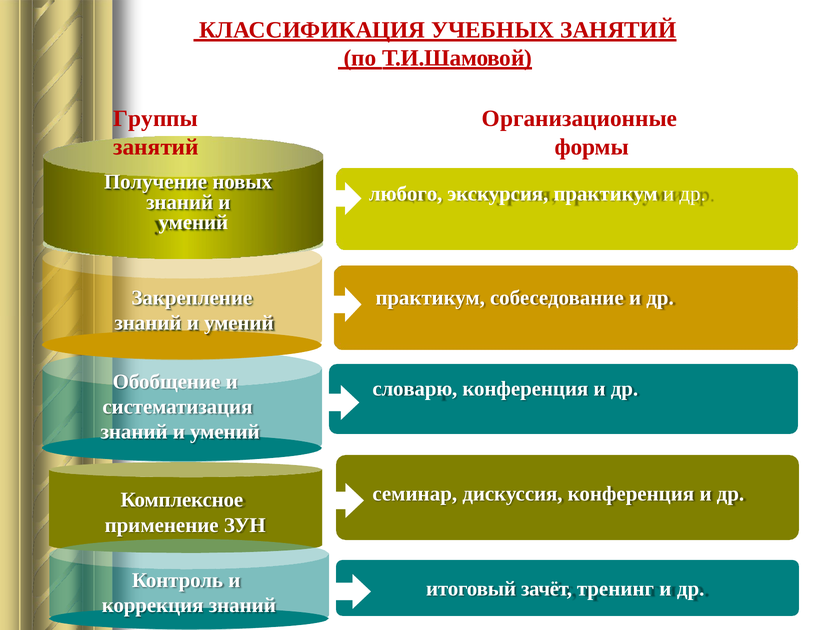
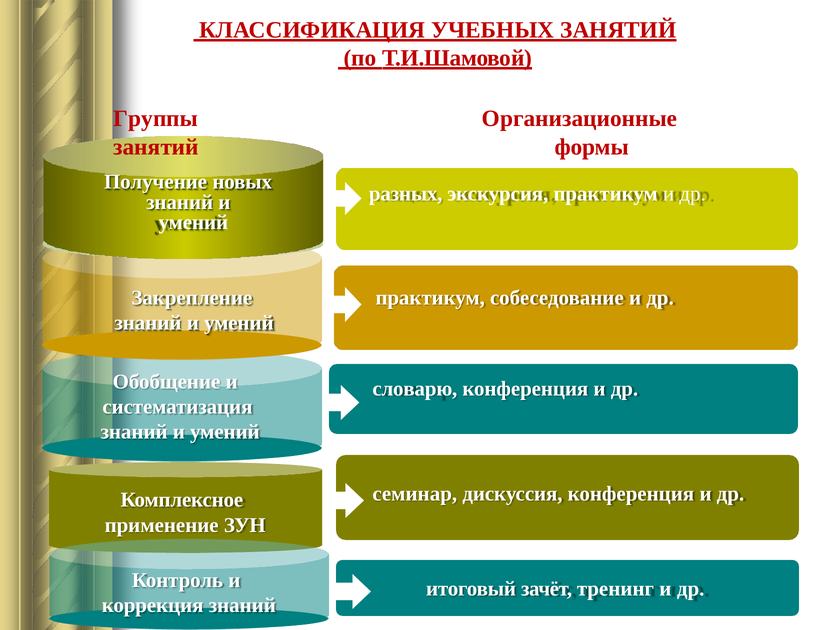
любого: любого -> разных (406, 194)
